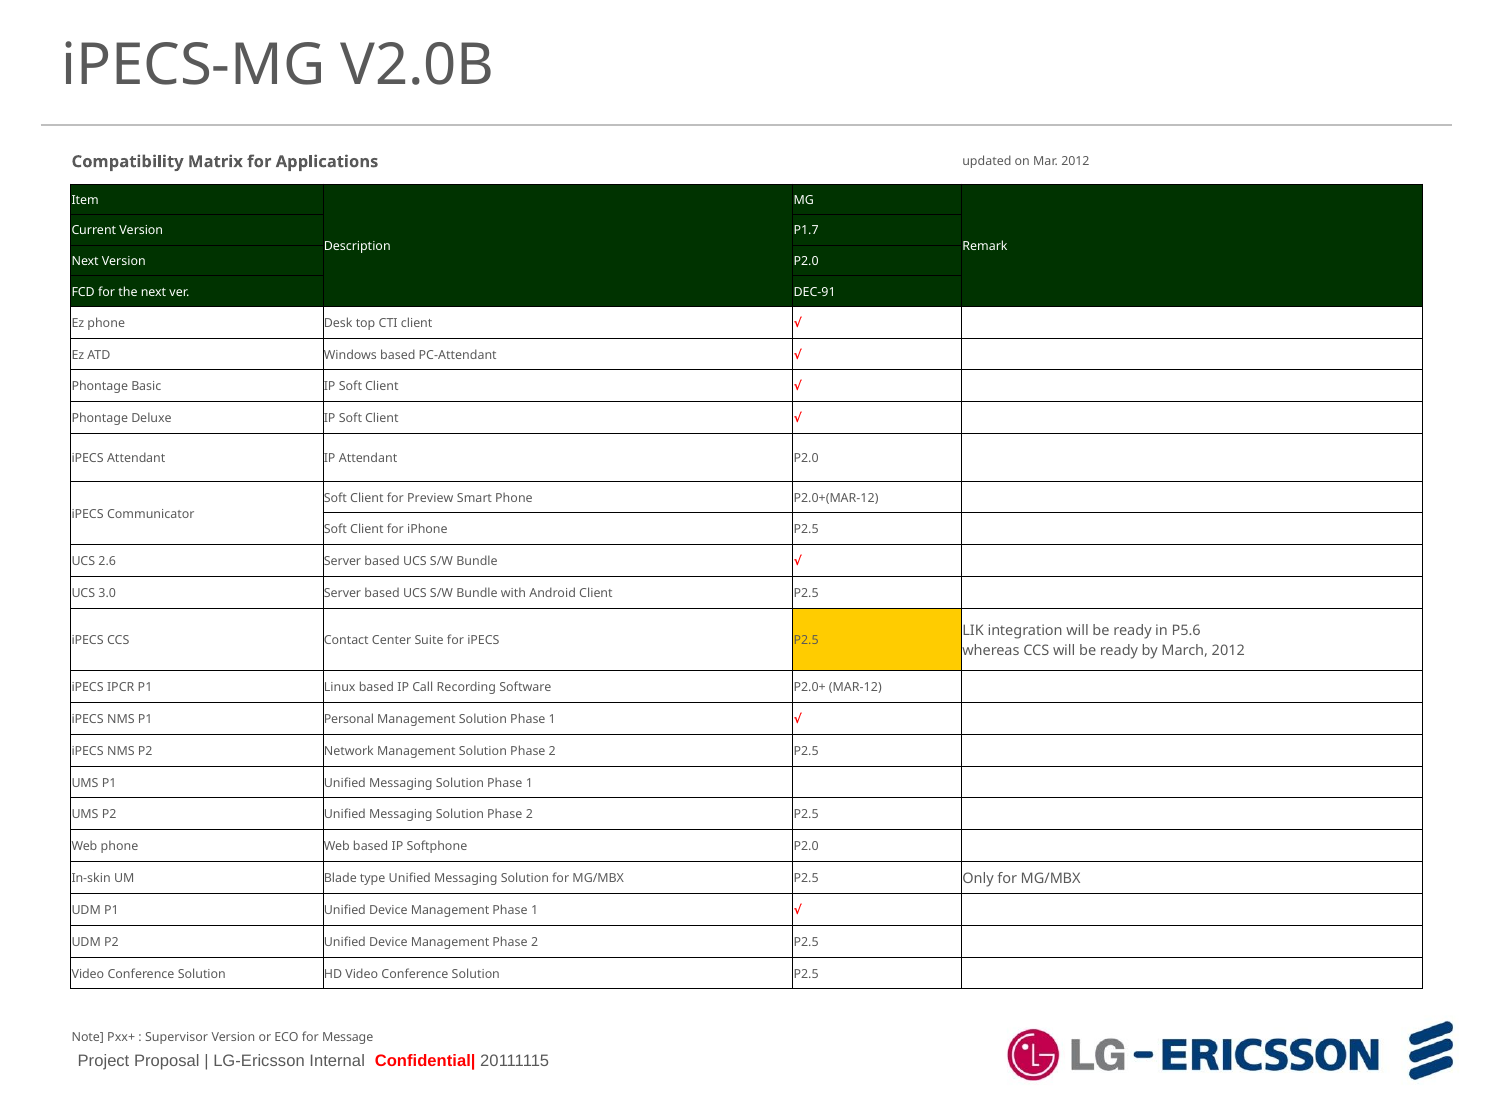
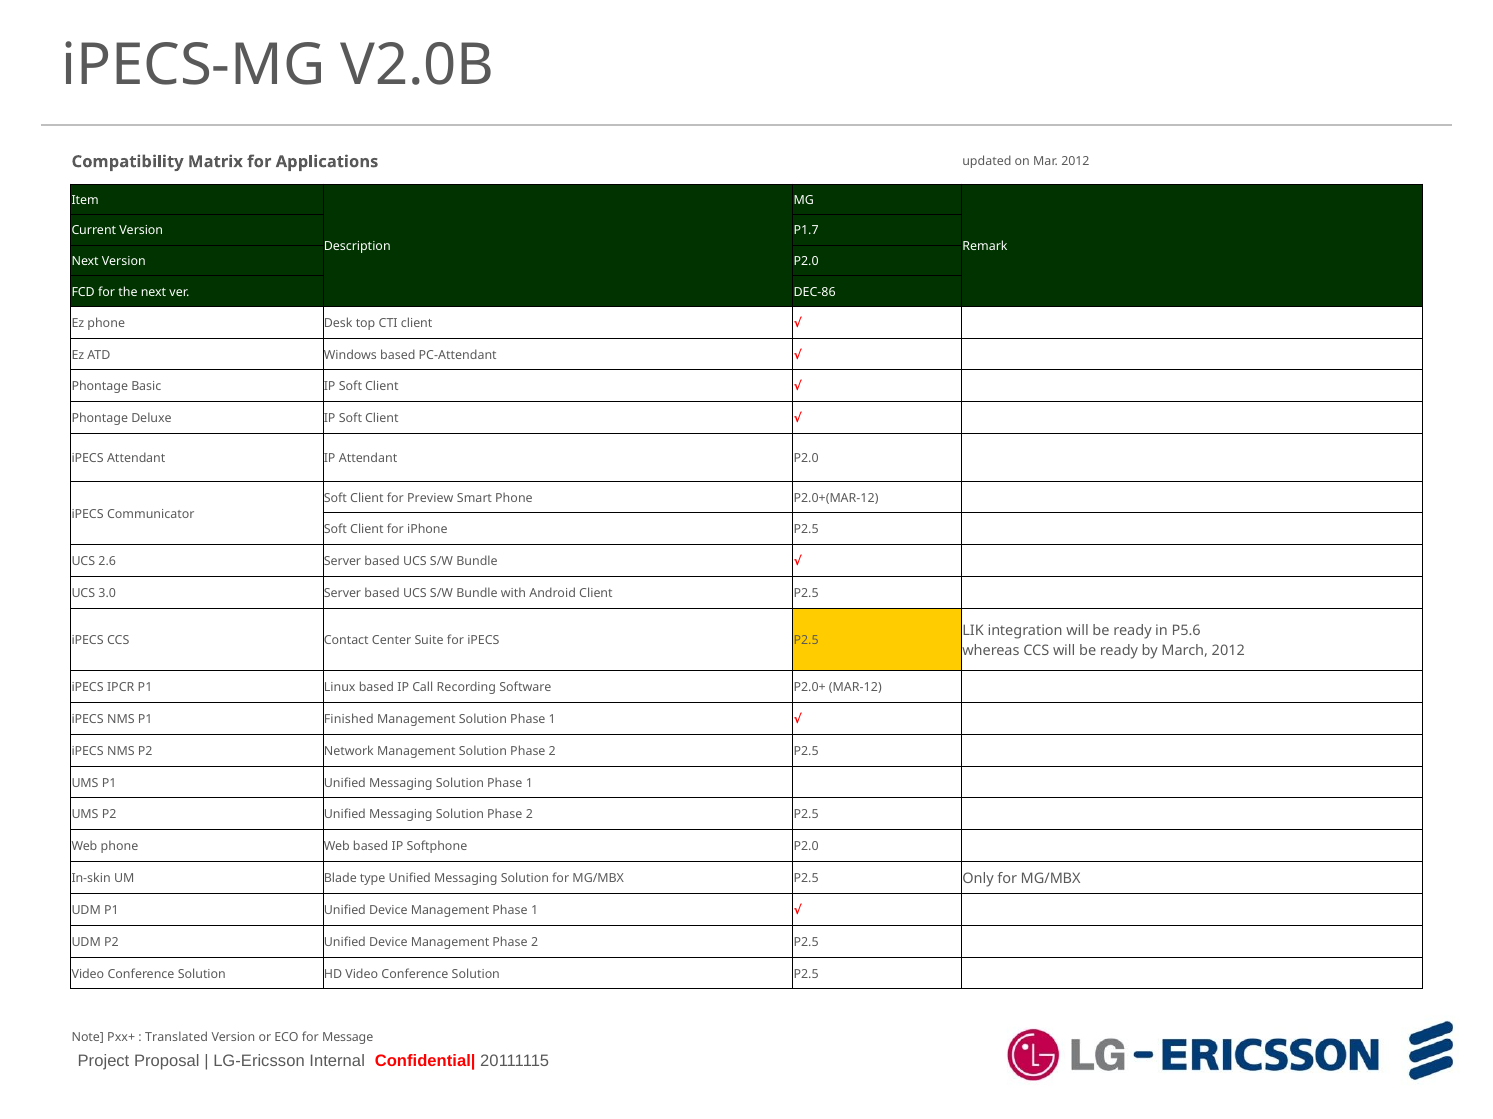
DEC-91: DEC-91 -> DEC-86 (815, 292)
Personal: Personal -> Finished (349, 720)
Supervisor: Supervisor -> Translated (177, 1038)
